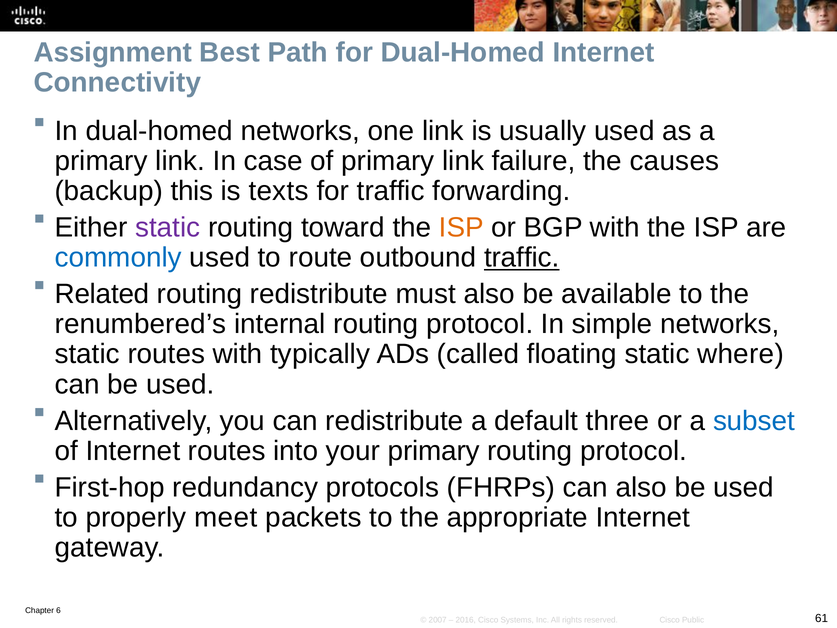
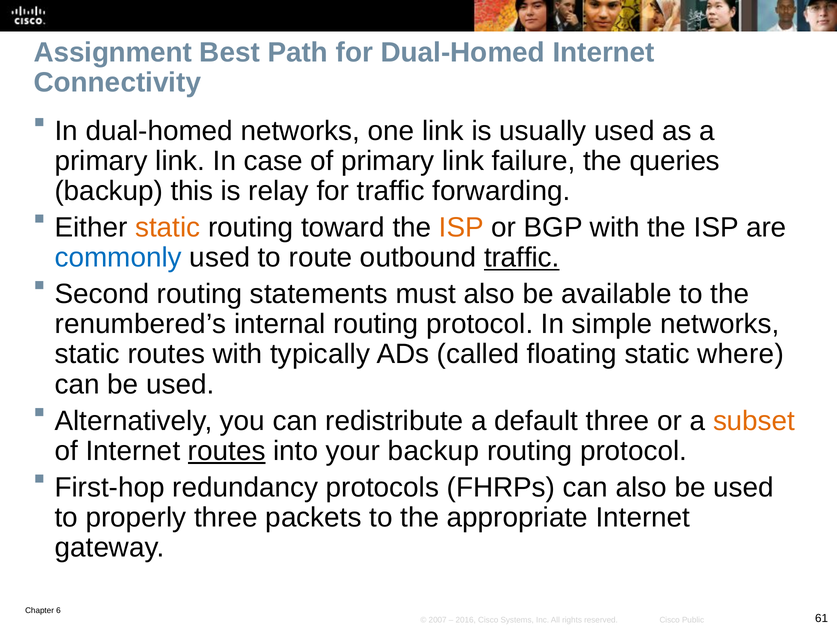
causes: causes -> queries (675, 161)
texts: texts -> relay (279, 191)
static colour: purple -> orange (168, 227)
Related: Related -> Second (102, 294)
routing redistribute: redistribute -> statements (319, 294)
subset colour: blue -> orange (754, 421)
routes underline: none -> present (227, 451)
your primary: primary -> backup (434, 451)
properly meet: meet -> three (226, 517)
